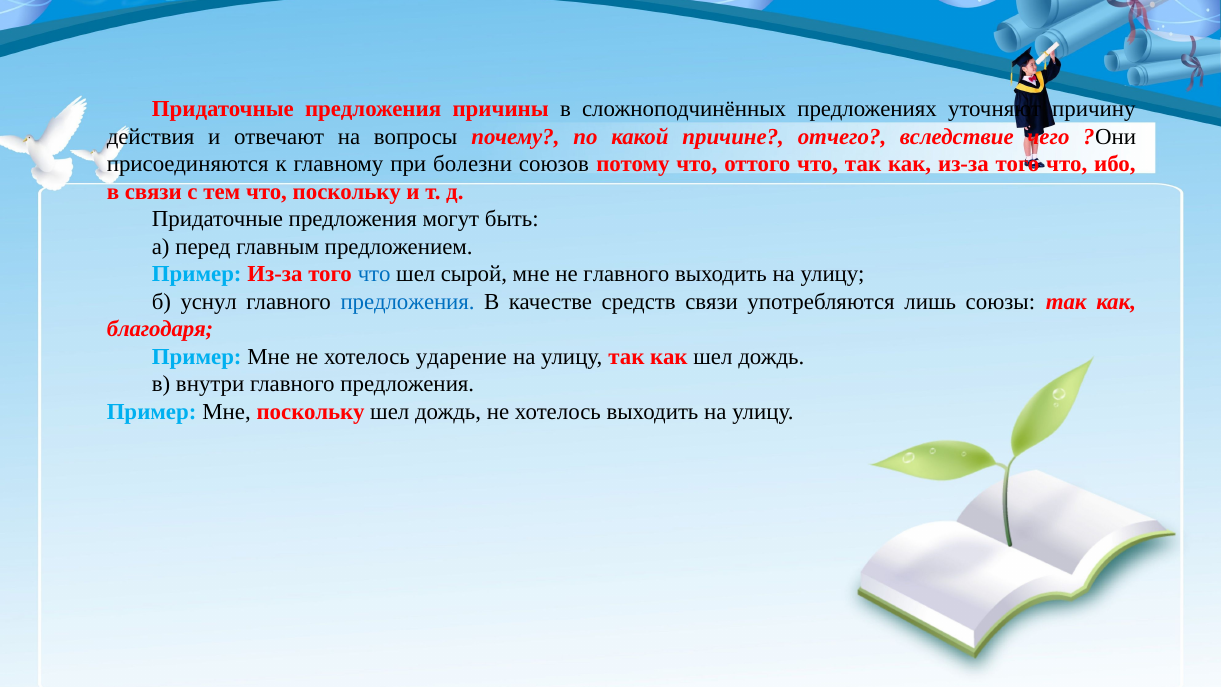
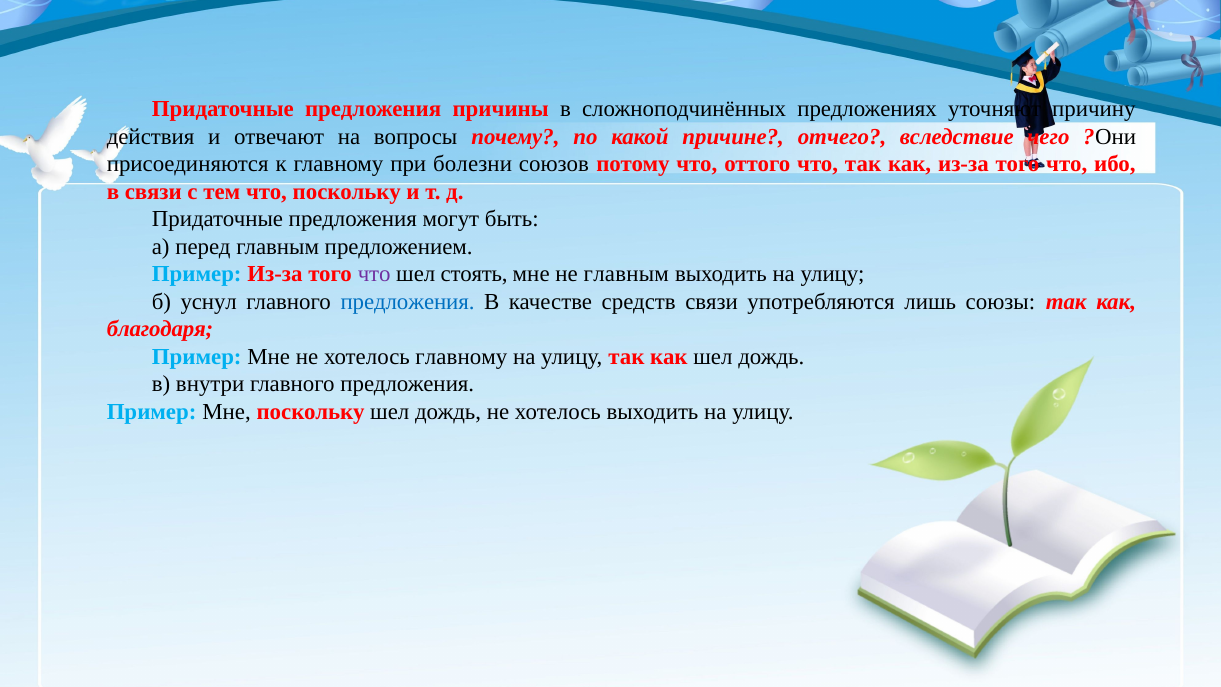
что colour: blue -> purple (374, 274)
сырой: сырой -> стоять (474, 274)
не главного: главного -> главным (626, 274)
хотелось ударение: ударение -> главному (461, 356)
